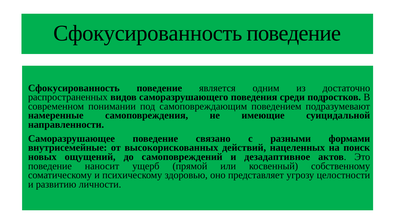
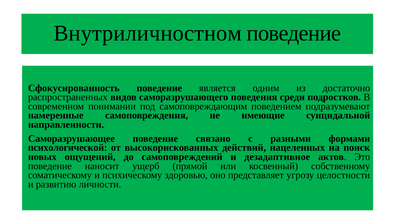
Сфокусированность: Сфокусированность -> Внутриличностном (148, 33)
внутрисемейные: внутрисемейные -> психологической (68, 148)
